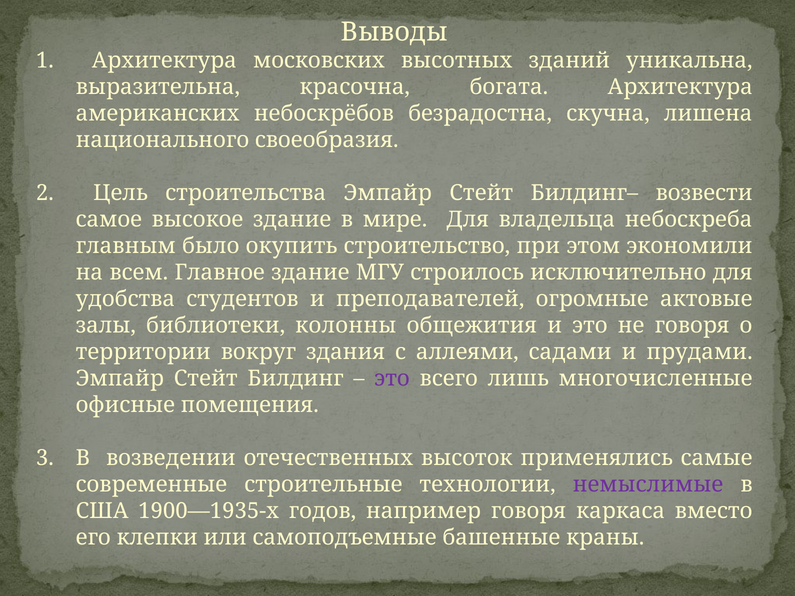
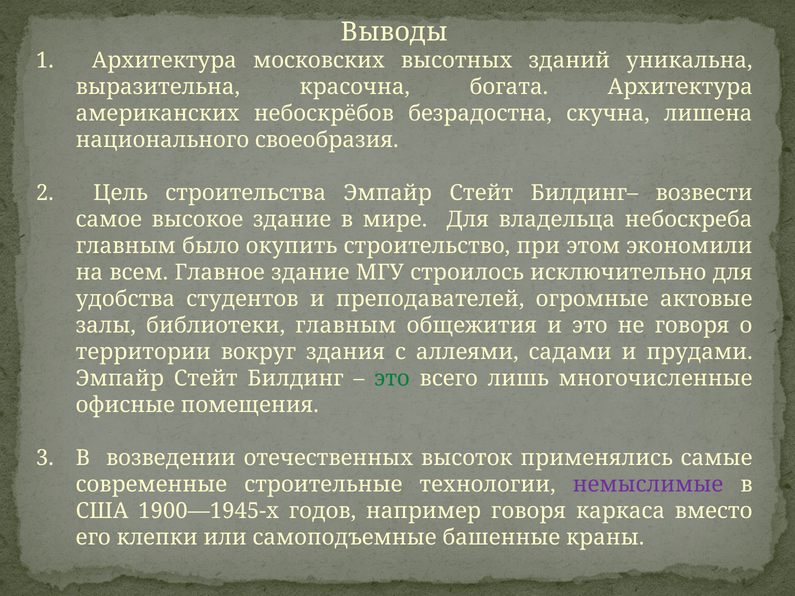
библиотеки колонны: колонны -> главным (346, 326)
это colour: purple -> green (392, 379)
1900—1935-х: 1900—1935-х -> 1900—1945-х (209, 511)
